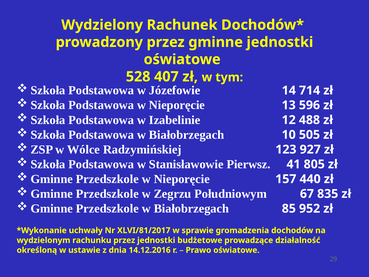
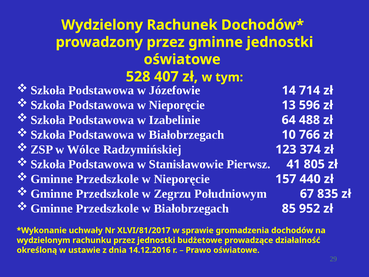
12: 12 -> 64 (289, 120)
505: 505 -> 766 (309, 135)
927: 927 -> 374 (310, 149)
